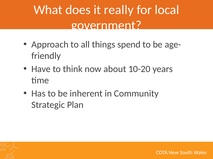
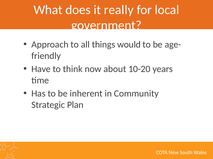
spend: spend -> would (129, 45)
